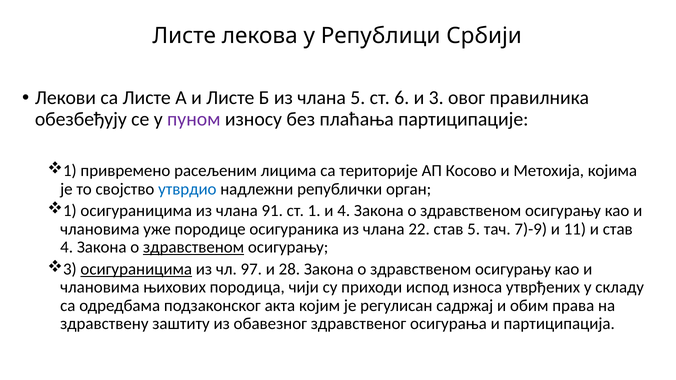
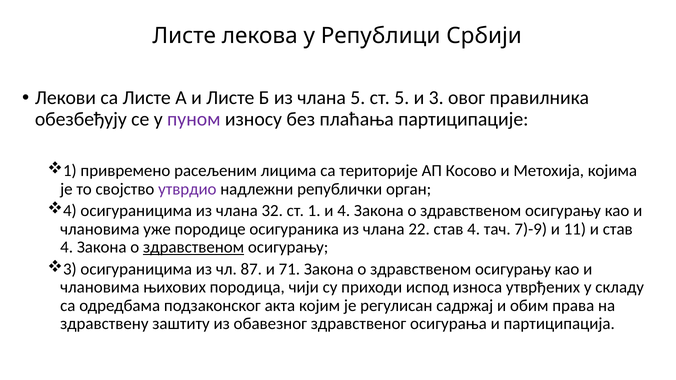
ст 6: 6 -> 5 (402, 98)
утврдио colour: blue -> purple (187, 189)
1: 1 -> 4 (70, 211)
91: 91 -> 32 (272, 211)
22 став 5: 5 -> 4 (474, 229)
осигураницима underline: present -> none (136, 269)
97: 97 -> 87 (251, 269)
28: 28 -> 71 (289, 269)
